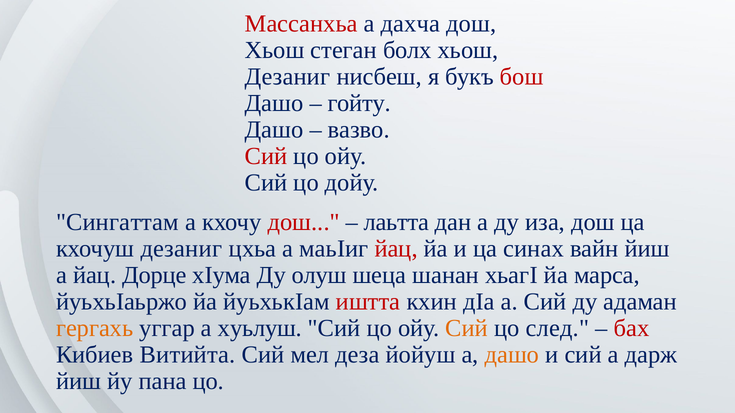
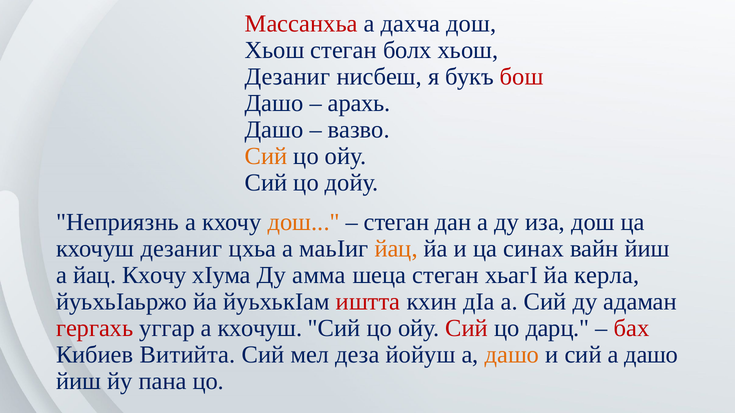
гойту: гойту -> арахь (359, 103)
Сий colour: red -> orange (266, 156)
Сингаттам: Сингаттам -> Неприязнь (117, 223)
дош colour: red -> orange (304, 223)
лаьтта: лаьтта -> стеган (397, 223)
йац colour: red -> orange (396, 249)
йац Дорце: Дорце -> Кхочу (154, 276)
олуш: олуш -> амма (319, 276)
шеца шанан: шанан -> стеган (446, 276)
марса: марса -> керла (607, 276)
гергахь colour: orange -> red (95, 328)
а хуьлуш: хуьлуш -> кхочуш (260, 328)
Сий colour: orange -> red (467, 328)
след: след -> дарц (557, 328)
сий а дарж: дарж -> дашо (651, 355)
